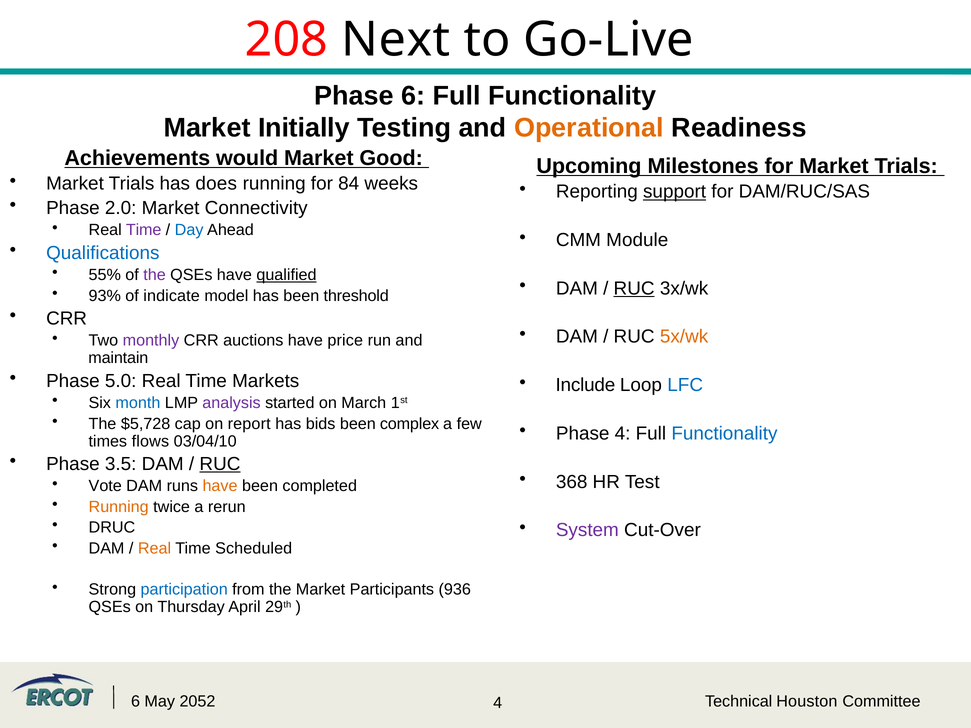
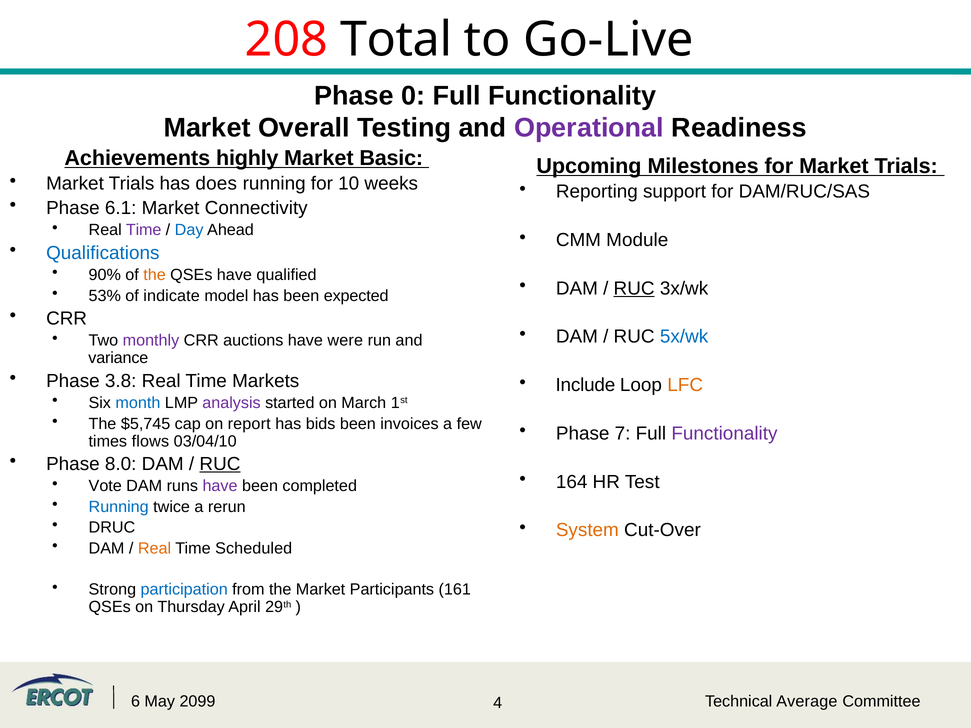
Next: Next -> Total (396, 40)
Phase 6: 6 -> 0 (413, 96)
Initially: Initially -> Overall (304, 128)
Operational colour: orange -> purple (589, 128)
would: would -> highly (247, 158)
Good: Good -> Basic (391, 158)
84: 84 -> 10 (349, 184)
support underline: present -> none (675, 192)
2.0: 2.0 -> 6.1 (121, 208)
55%: 55% -> 90% (105, 275)
the colour: purple -> orange (155, 275)
qualified underline: present -> none (286, 275)
93%: 93% -> 53% (105, 296)
threshold: threshold -> expected (356, 296)
5x/wk colour: orange -> blue (684, 337)
price: price -> were (345, 341)
maintain: maintain -> variance (118, 358)
5.0: 5.0 -> 3.8 (121, 381)
LFC colour: blue -> orange (685, 385)
$5,728: $5,728 -> $5,745 (146, 424)
complex: complex -> invoices (409, 424)
Phase 4: 4 -> 7 (623, 434)
Functionality colour: blue -> purple (724, 434)
3.5: 3.5 -> 8.0 (121, 464)
368: 368 -> 164 (572, 482)
have colour: orange -> purple (220, 486)
Running colour: orange -> blue (119, 507)
System colour: purple -> orange (587, 530)
936: 936 -> 161 (455, 590)
2052: 2052 -> 2099 (197, 701)
Houston: Houston -> Average (807, 701)
